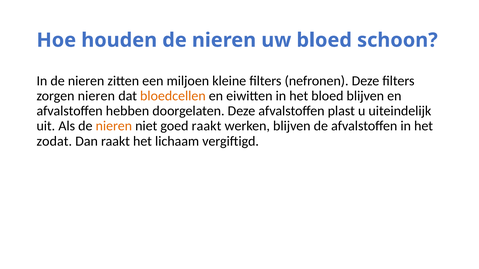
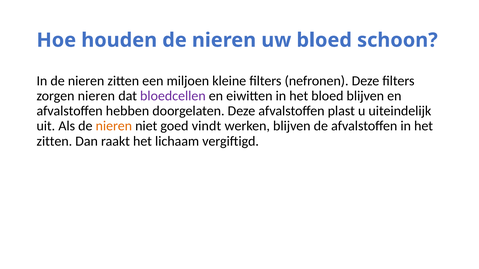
bloedcellen colour: orange -> purple (173, 96)
goed raakt: raakt -> vindt (206, 126)
zodat: zodat -> zitten (54, 141)
